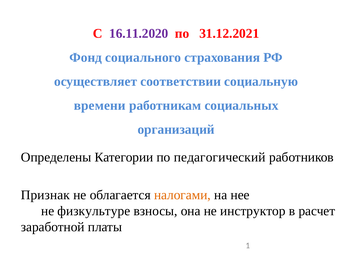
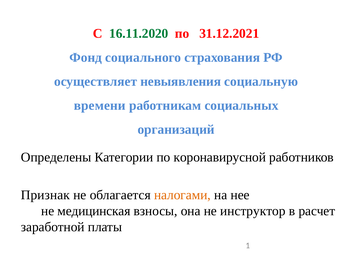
16.11.2020 colour: purple -> green (139, 33)
соответствии: соответствии -> невыявления (181, 82)
педагогический: педагогический -> коронавирусной (220, 157)
физкультуре: физкультуре -> медицинская (94, 211)
